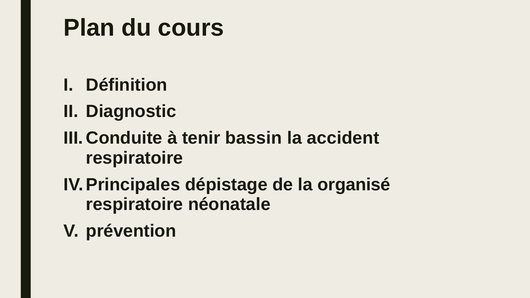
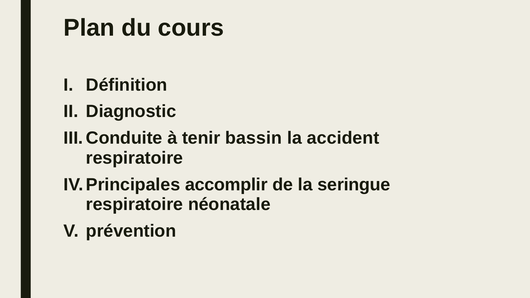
dépistage: dépistage -> accomplir (226, 185)
organisé: organisé -> seringue (354, 185)
